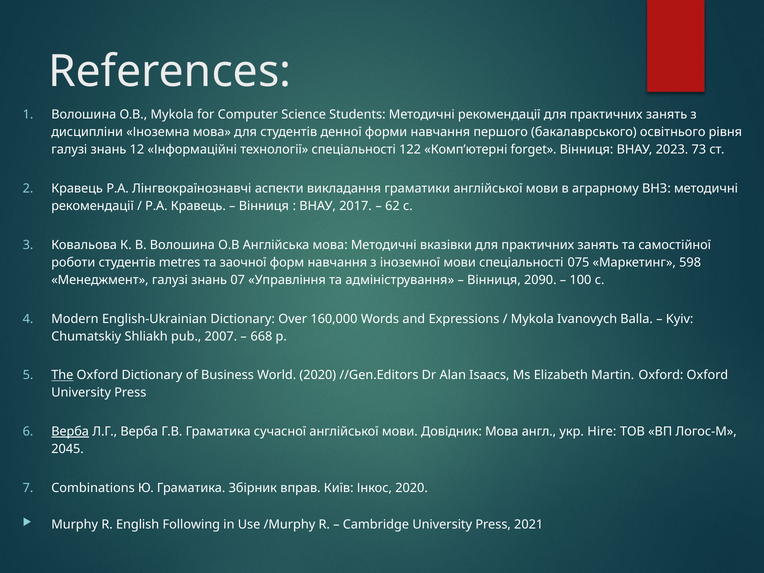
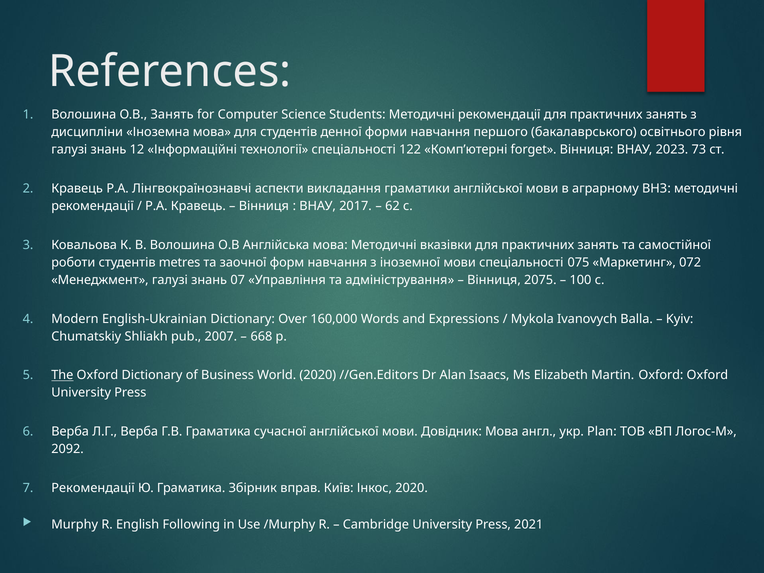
О.В Mykola: Mykola -> Занять (172, 115)
598: 598 -> 072 (690, 262)
2090: 2090 -> 2075 (540, 280)
Верба underline: present -> none (70, 432)
Hire: Hire -> Plan (602, 432)
2045: 2045 -> 2092 (68, 449)
Combinations: Combinations -> Рекомендації (93, 488)
